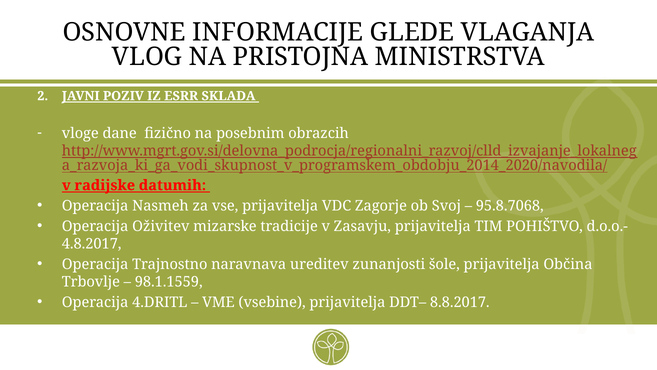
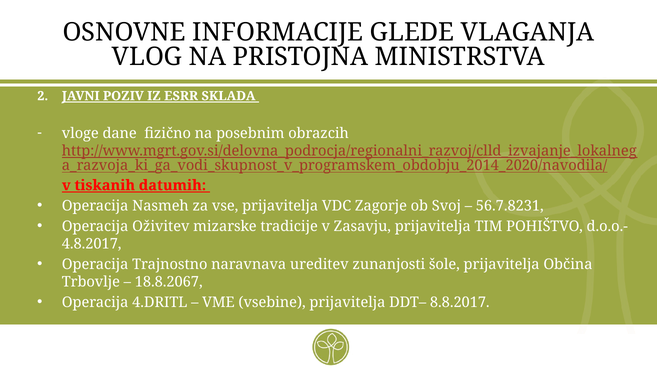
radijske: radijske -> tiskanih (105, 185)
95.8.7068: 95.8.7068 -> 56.7.8231 (510, 206)
98.1.1559: 98.1.1559 -> 18.8.2067 (169, 281)
